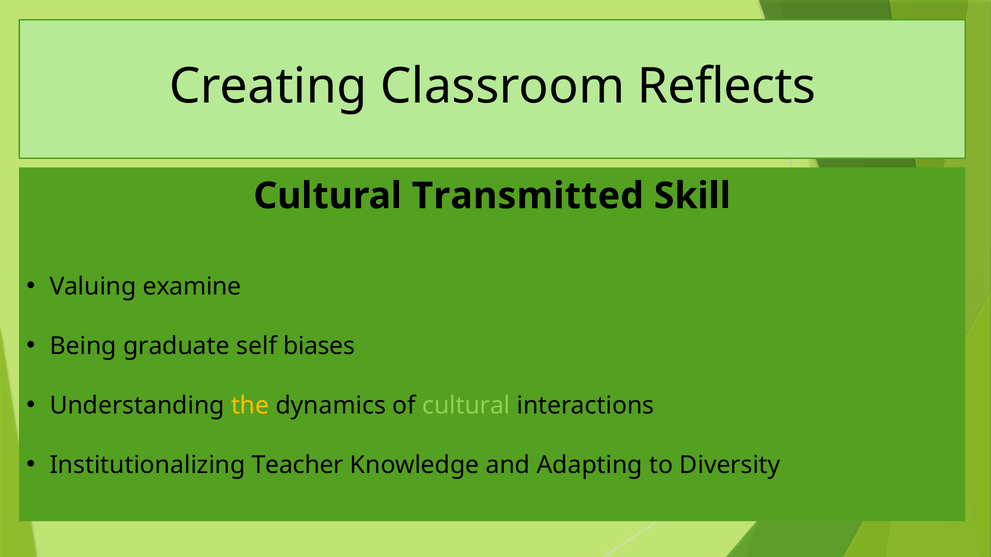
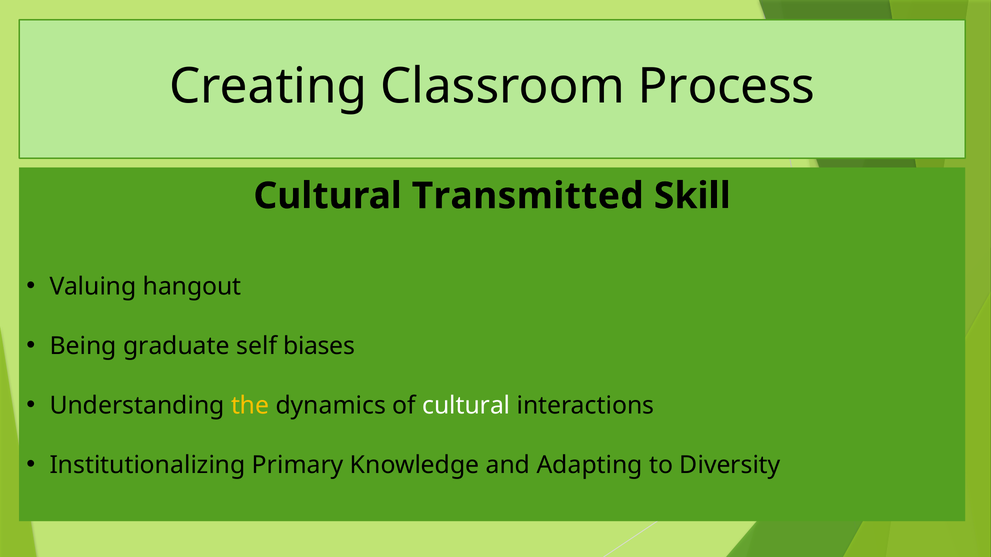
Reflects: Reflects -> Process (726, 86)
examine: examine -> hangout (192, 287)
cultural colour: light green -> white (466, 406)
Teacher: Teacher -> Primary (298, 465)
